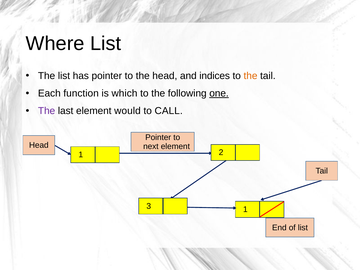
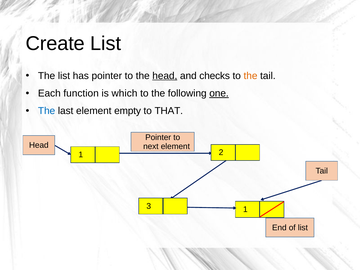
Where: Where -> Create (55, 43)
head underline: none -> present (165, 76)
indices: indices -> checks (215, 76)
The colour: purple -> blue (47, 111)
would: would -> empty (128, 111)
CALL: CALL -> THAT (169, 111)
